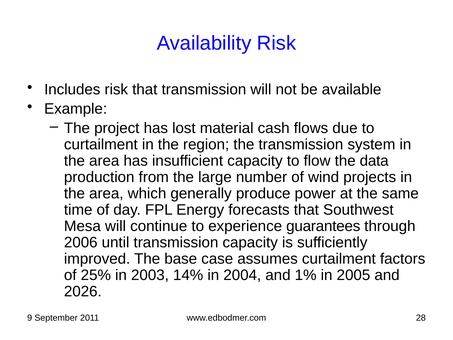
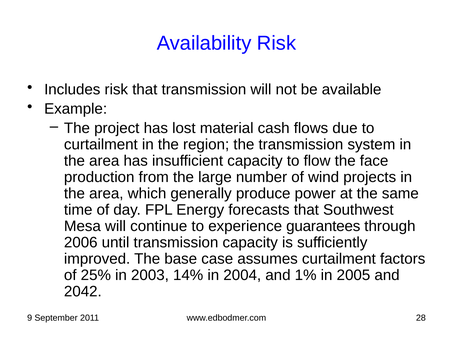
data: data -> face (374, 161)
2026: 2026 -> 2042 (83, 291)
